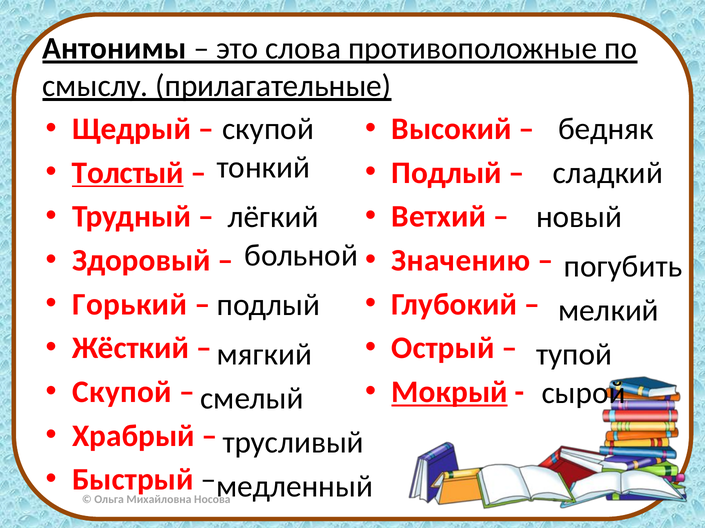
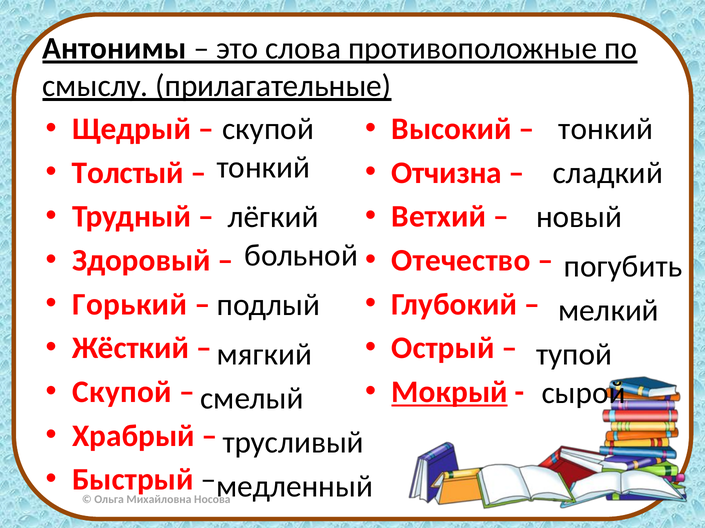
бедняк: бедняк -> тонкий (606, 129)
Подлый: Подлый -> Отчизна (447, 173)
Толстый underline: present -> none (128, 173)
Значению: Значению -> Отечество (461, 261)
